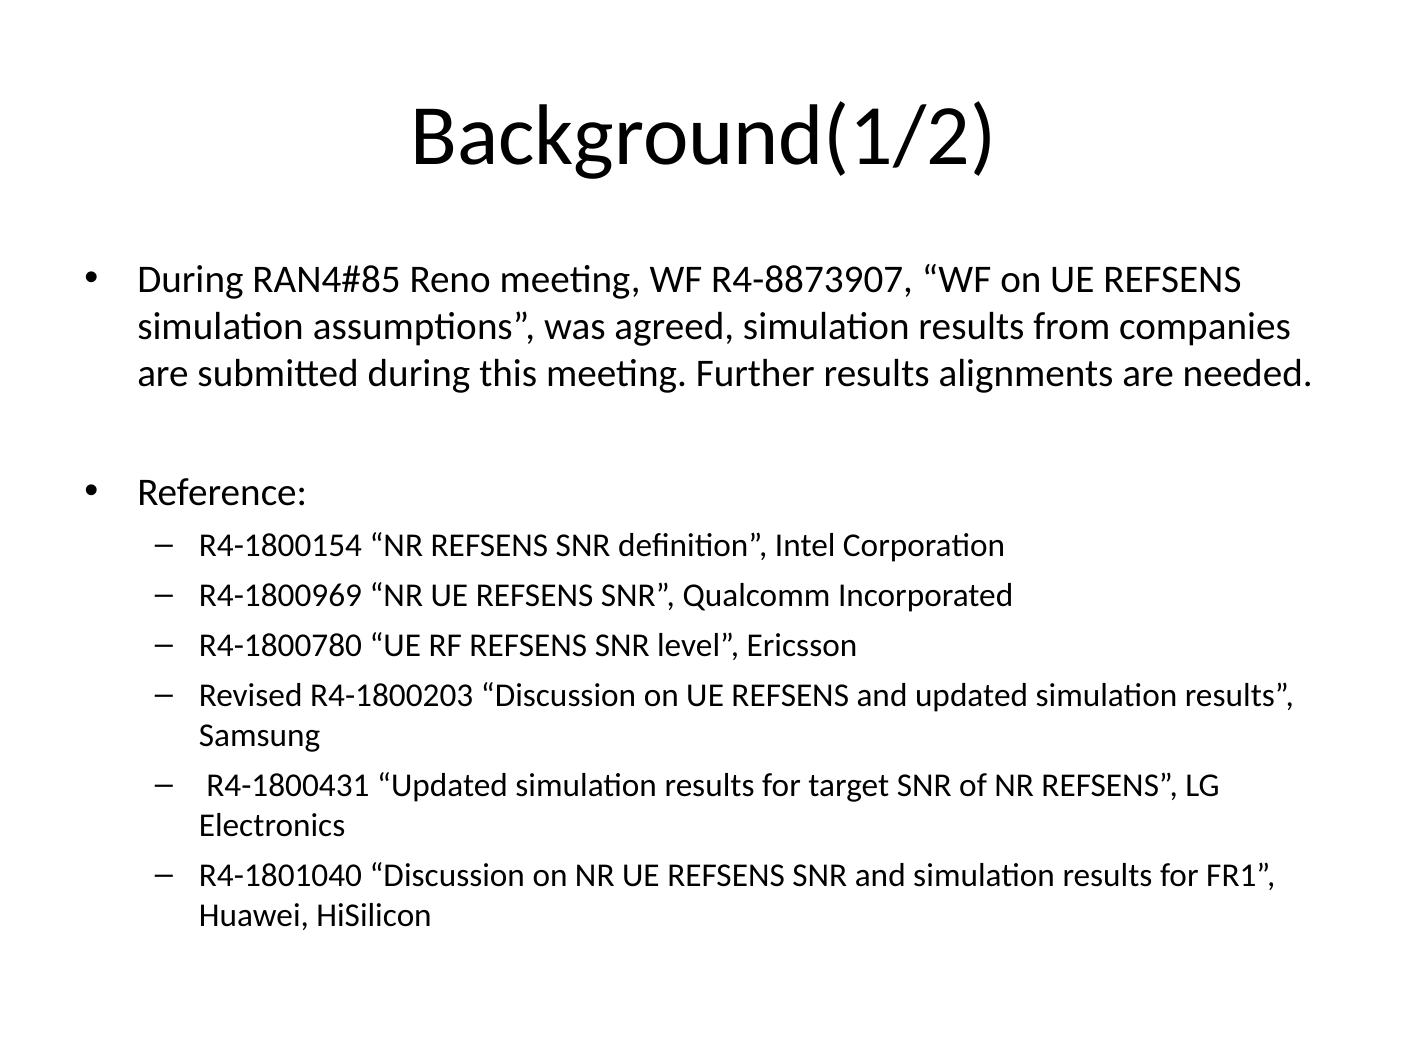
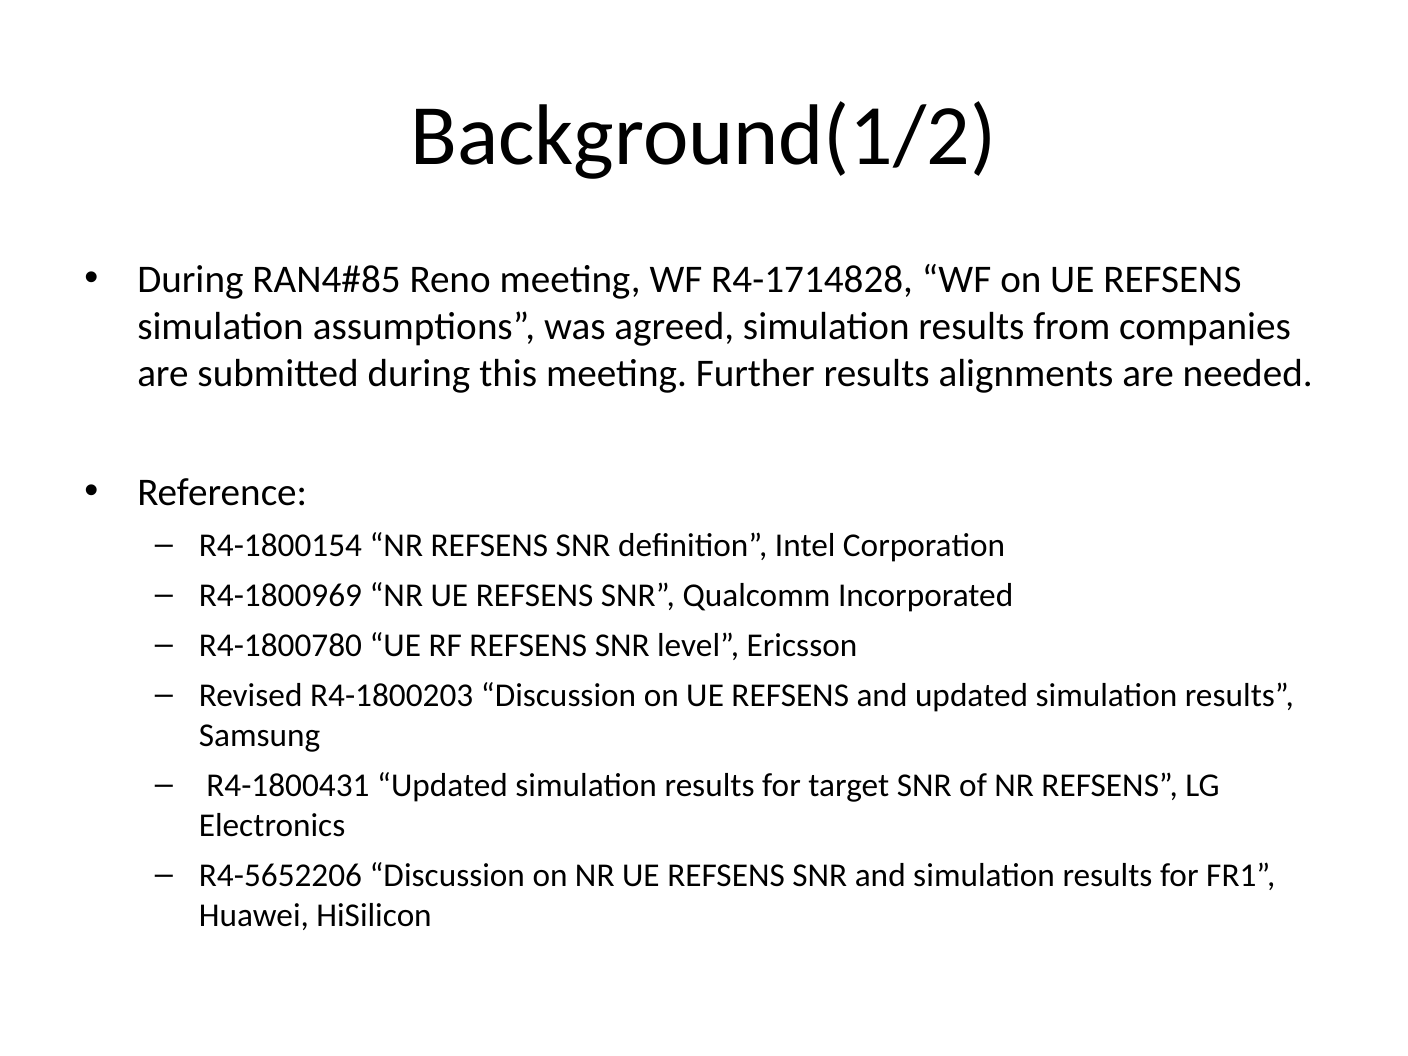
R4-8873907: R4-8873907 -> R4-1714828 (812, 280)
R4-1801040: R4-1801040 -> R4-5652206 (280, 876)
